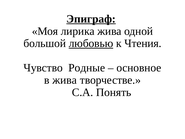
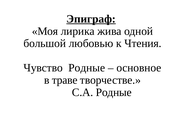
любовью underline: present -> none (91, 43)
в жива: жива -> траве (65, 80)
С.А Понять: Понять -> Родные (114, 92)
